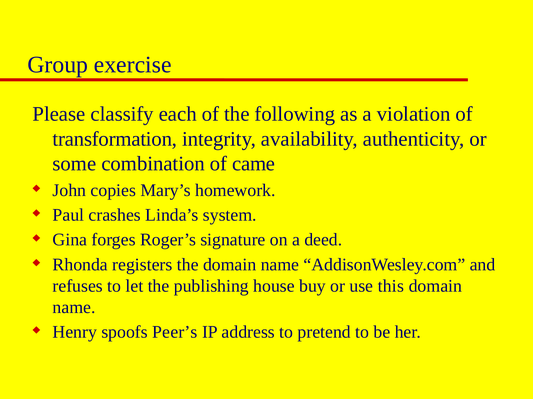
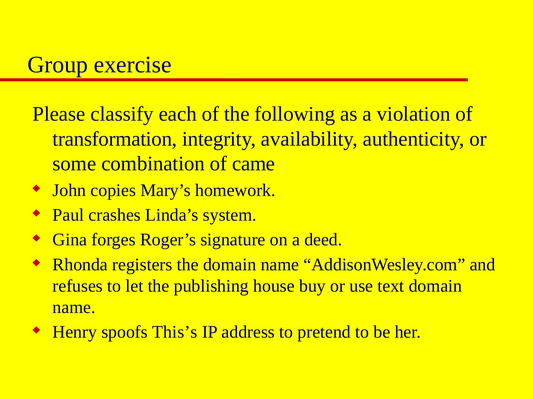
this: this -> text (391, 286)
Peer’s: Peer’s -> This’s (175, 333)
